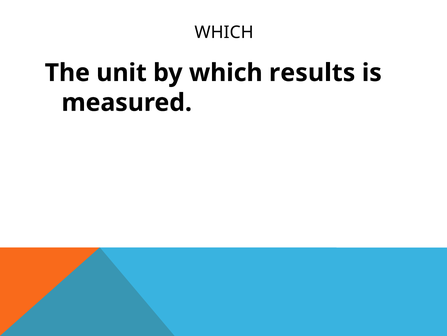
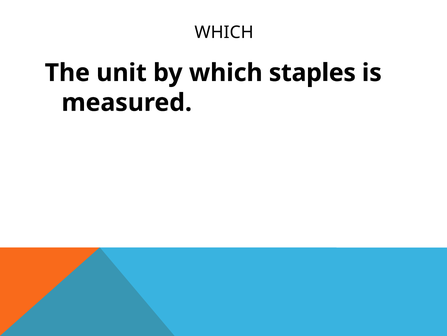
results: results -> staples (312, 73)
